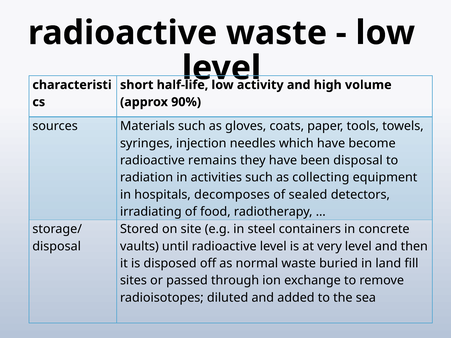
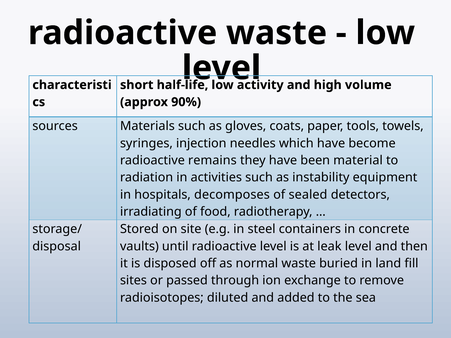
been disposal: disposal -> material (358, 160)
collecting: collecting -> instability (321, 178)
very: very -> leak (329, 246)
